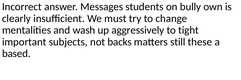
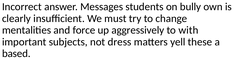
wash: wash -> force (84, 30)
tight: tight -> with (188, 30)
backs: backs -> dress (120, 42)
still: still -> yell (178, 42)
